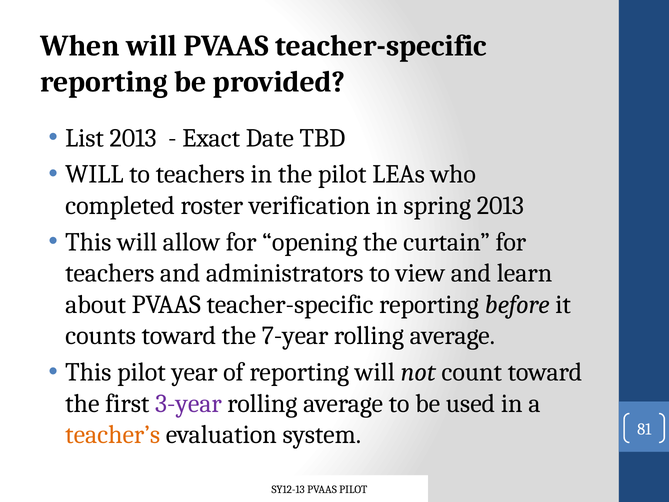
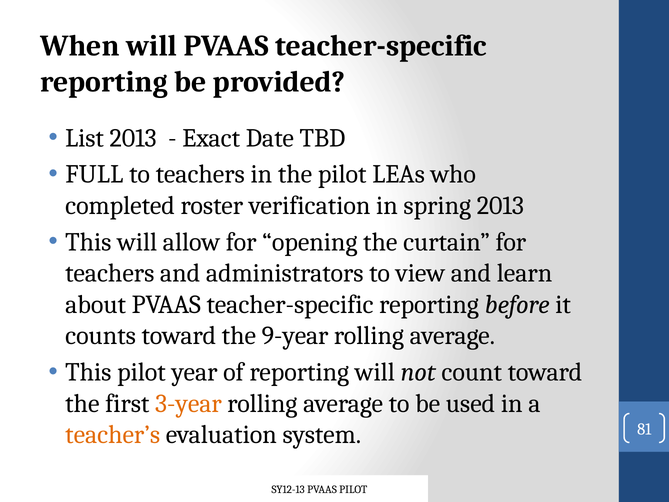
WILL: WILL -> FULL (94, 174)
7-year: 7-year -> 9-year (295, 336)
3-year colour: purple -> orange (188, 403)
